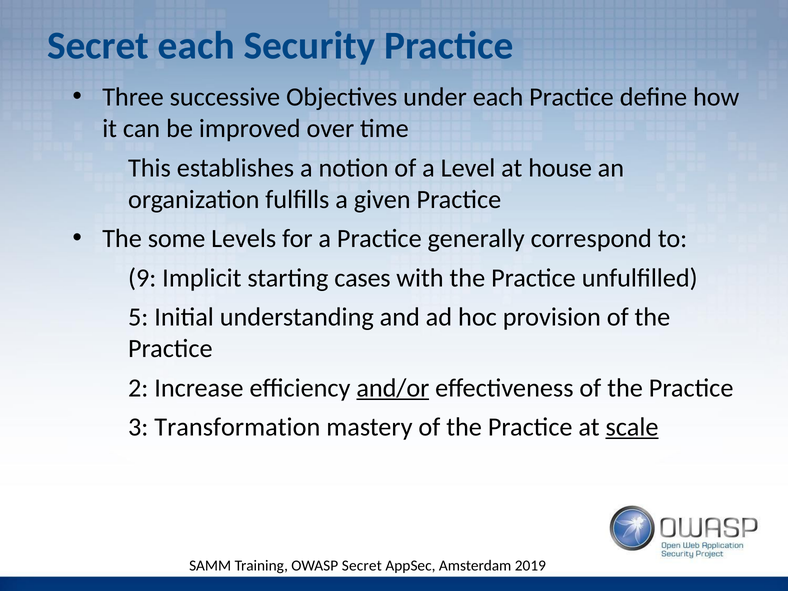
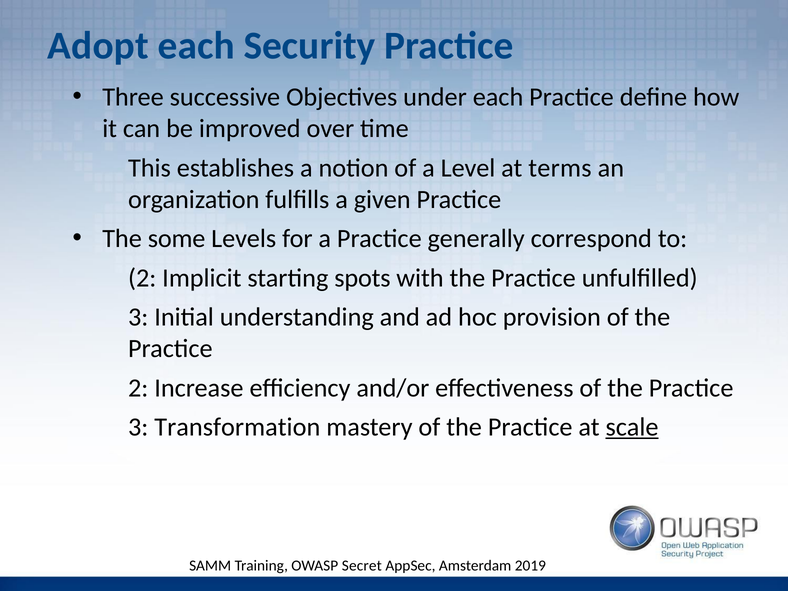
Secret: Secret -> Adopt (98, 46)
house: house -> terms (560, 168)
9: 9 -> 2 (142, 278)
cases: cases -> spots (362, 278)
5: 5 -> 3 (138, 317)
and/or underline: present -> none (393, 388)
